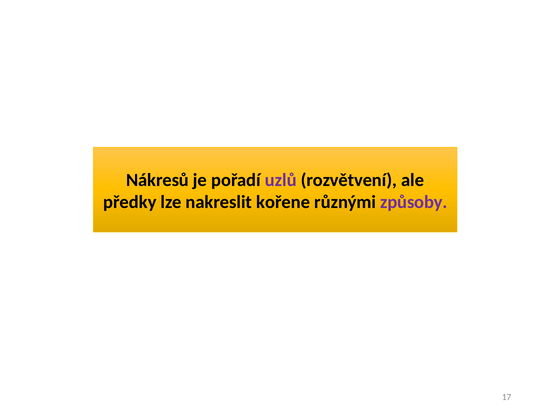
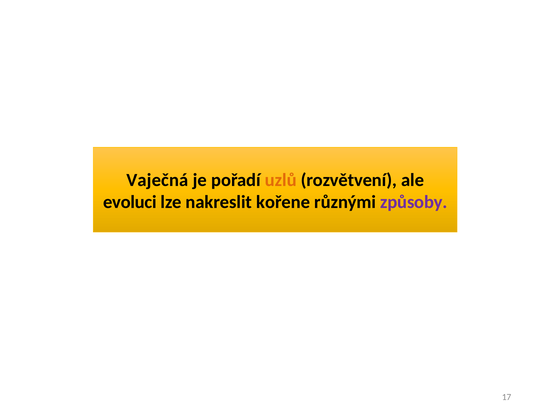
Nákresů: Nákresů -> Vaječná (157, 180)
uzlů colour: purple -> orange (281, 180)
předky: předky -> evoluci (130, 202)
